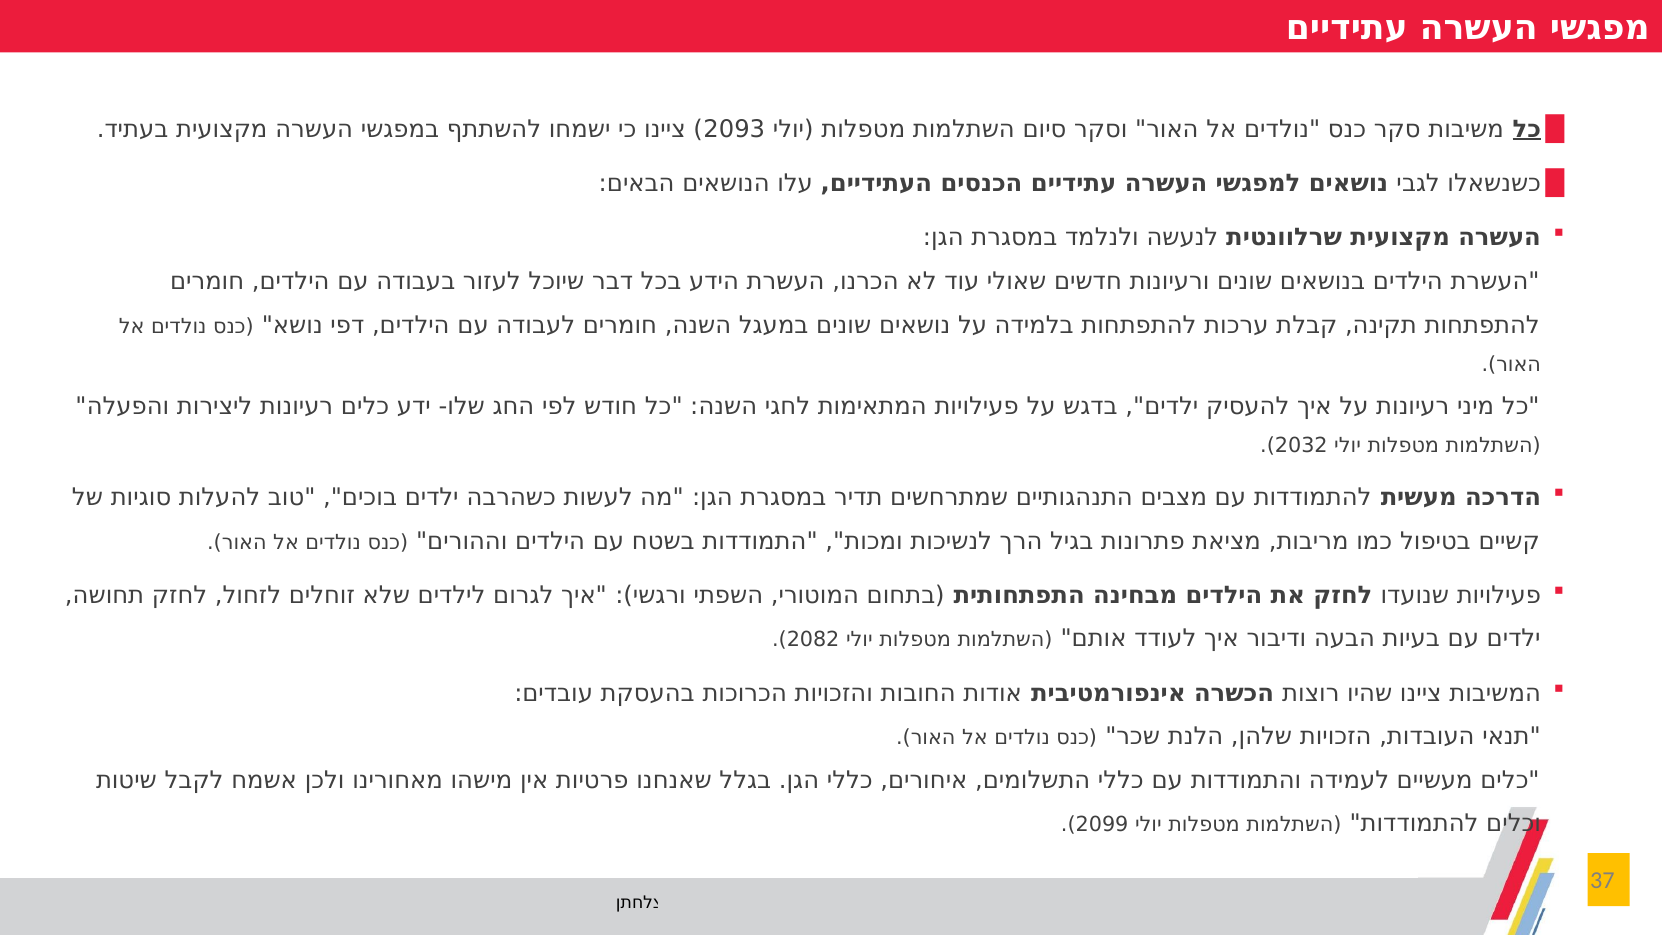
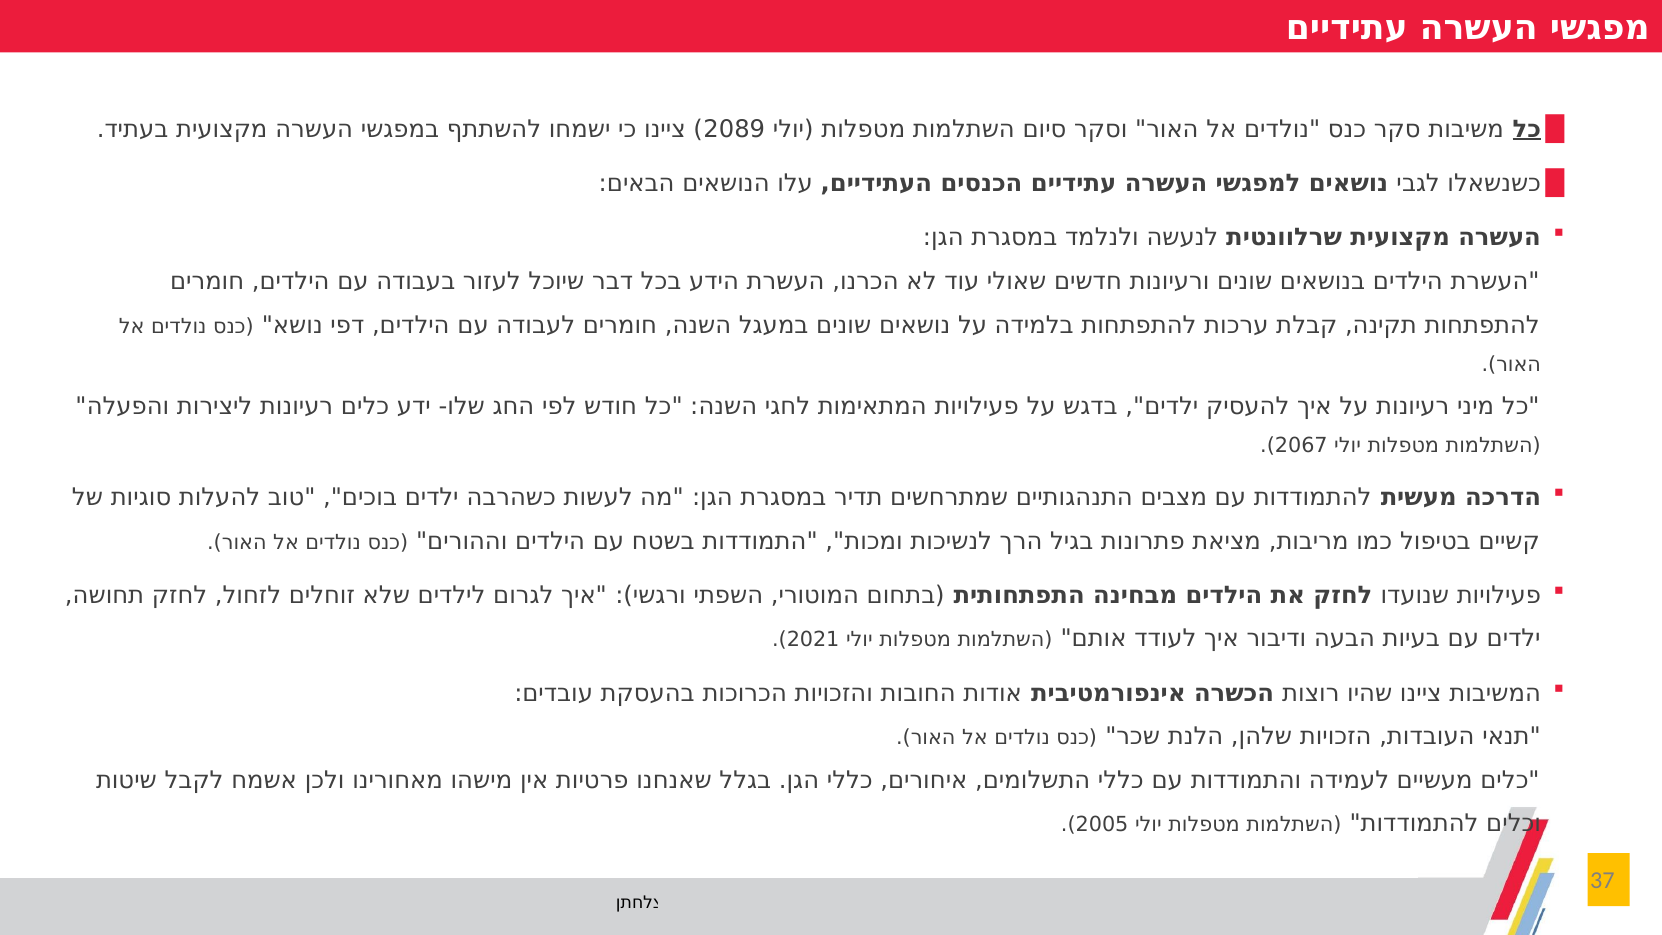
2093: 2093 -> 2089 (734, 130)
2032: 2032 -> 2067 (1301, 445)
2082: 2082 -> 2021 (813, 640)
2099: 2099 -> 2005 (1102, 825)
